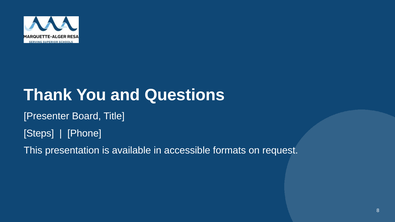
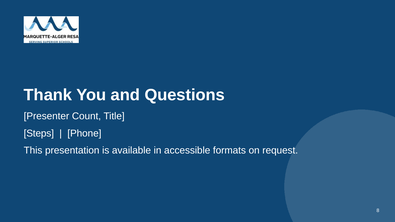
Board: Board -> Count (87, 116)
